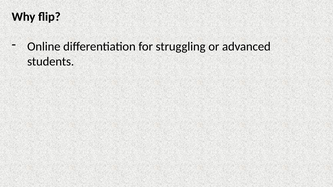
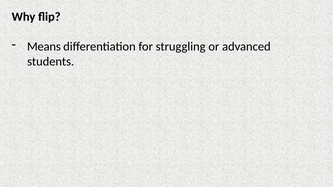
Online: Online -> Means (44, 47)
